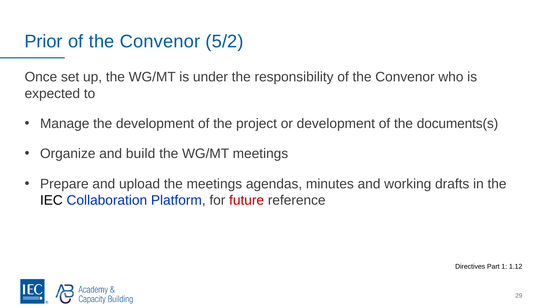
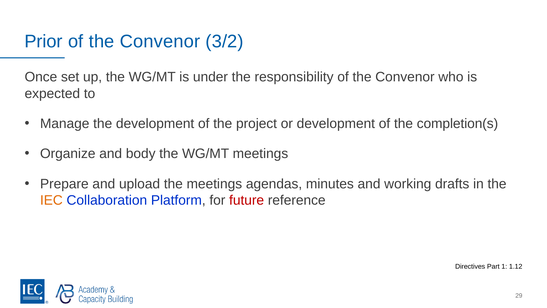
5/2: 5/2 -> 3/2 (225, 41)
documents(s: documents(s -> completion(s (457, 124)
build: build -> body (141, 154)
IEC colour: black -> orange (51, 200)
